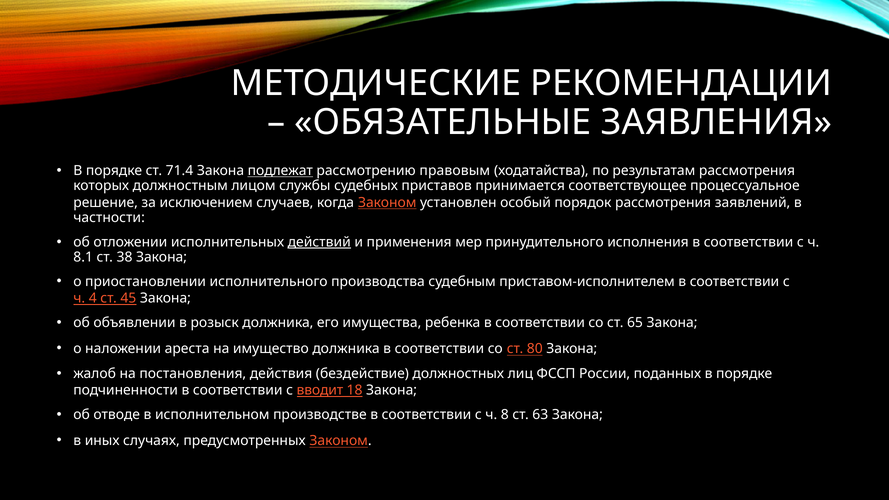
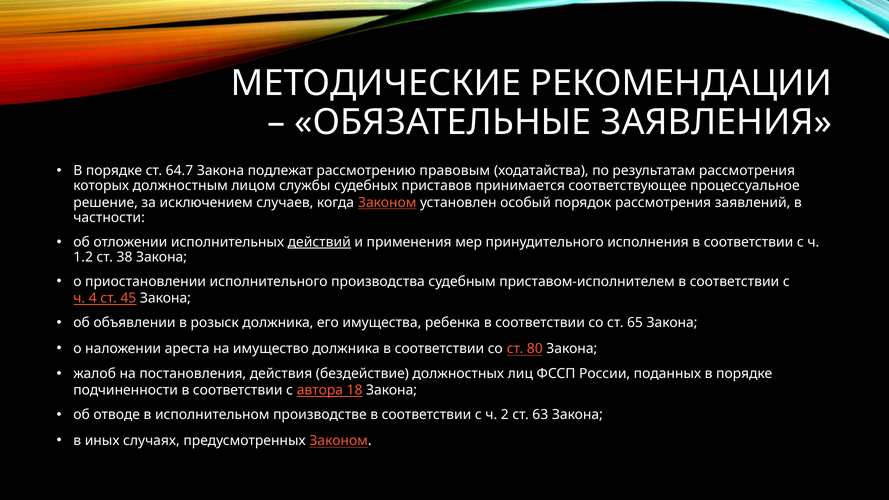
71.4: 71.4 -> 64.7 (179, 171)
подлежат underline: present -> none (280, 171)
8.1: 8.1 -> 1.2 (83, 257)
вводит: вводит -> автора (320, 390)
8: 8 -> 2 (505, 415)
